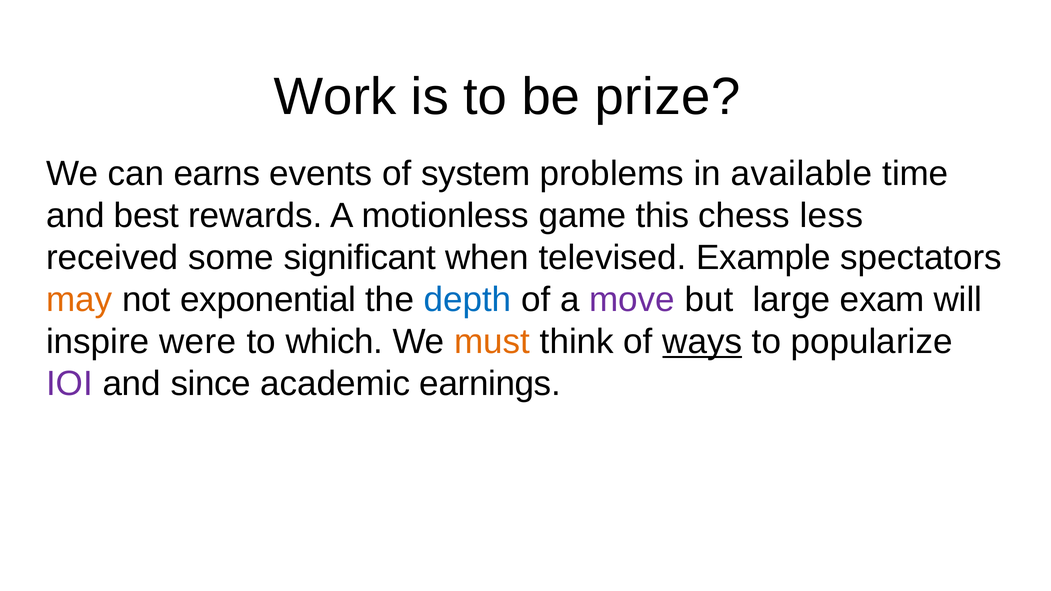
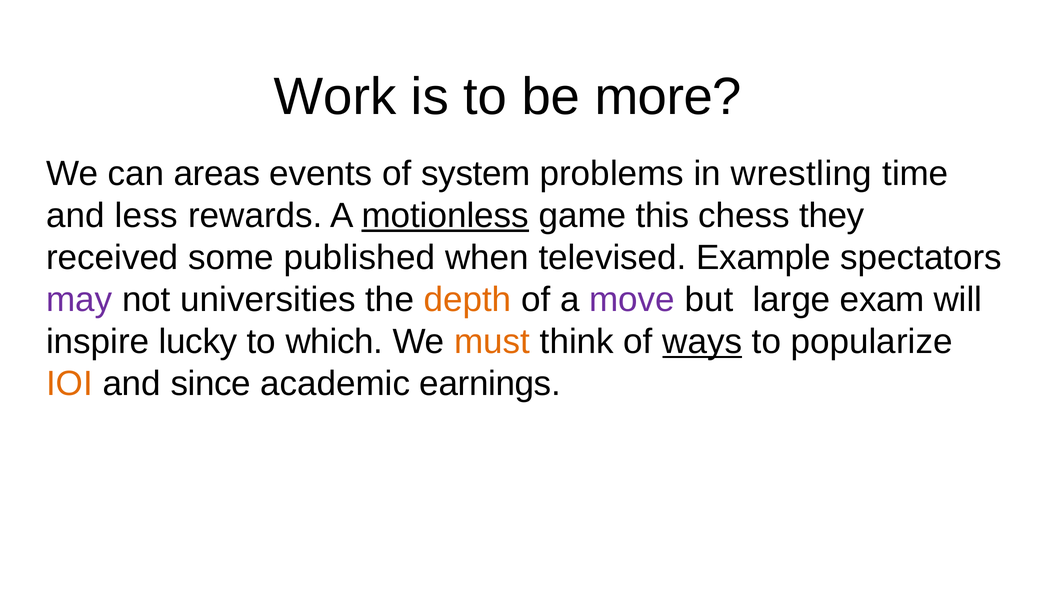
prize: prize -> more (668, 97)
earns: earns -> areas (217, 174)
available: available -> wrestling (801, 174)
best: best -> less (146, 216)
motionless underline: none -> present (445, 216)
less: less -> they (832, 216)
significant: significant -> published (359, 258)
may colour: orange -> purple (79, 300)
exponential: exponential -> universities (268, 300)
depth colour: blue -> orange (468, 300)
were: were -> lucky (198, 342)
IOI colour: purple -> orange (70, 384)
